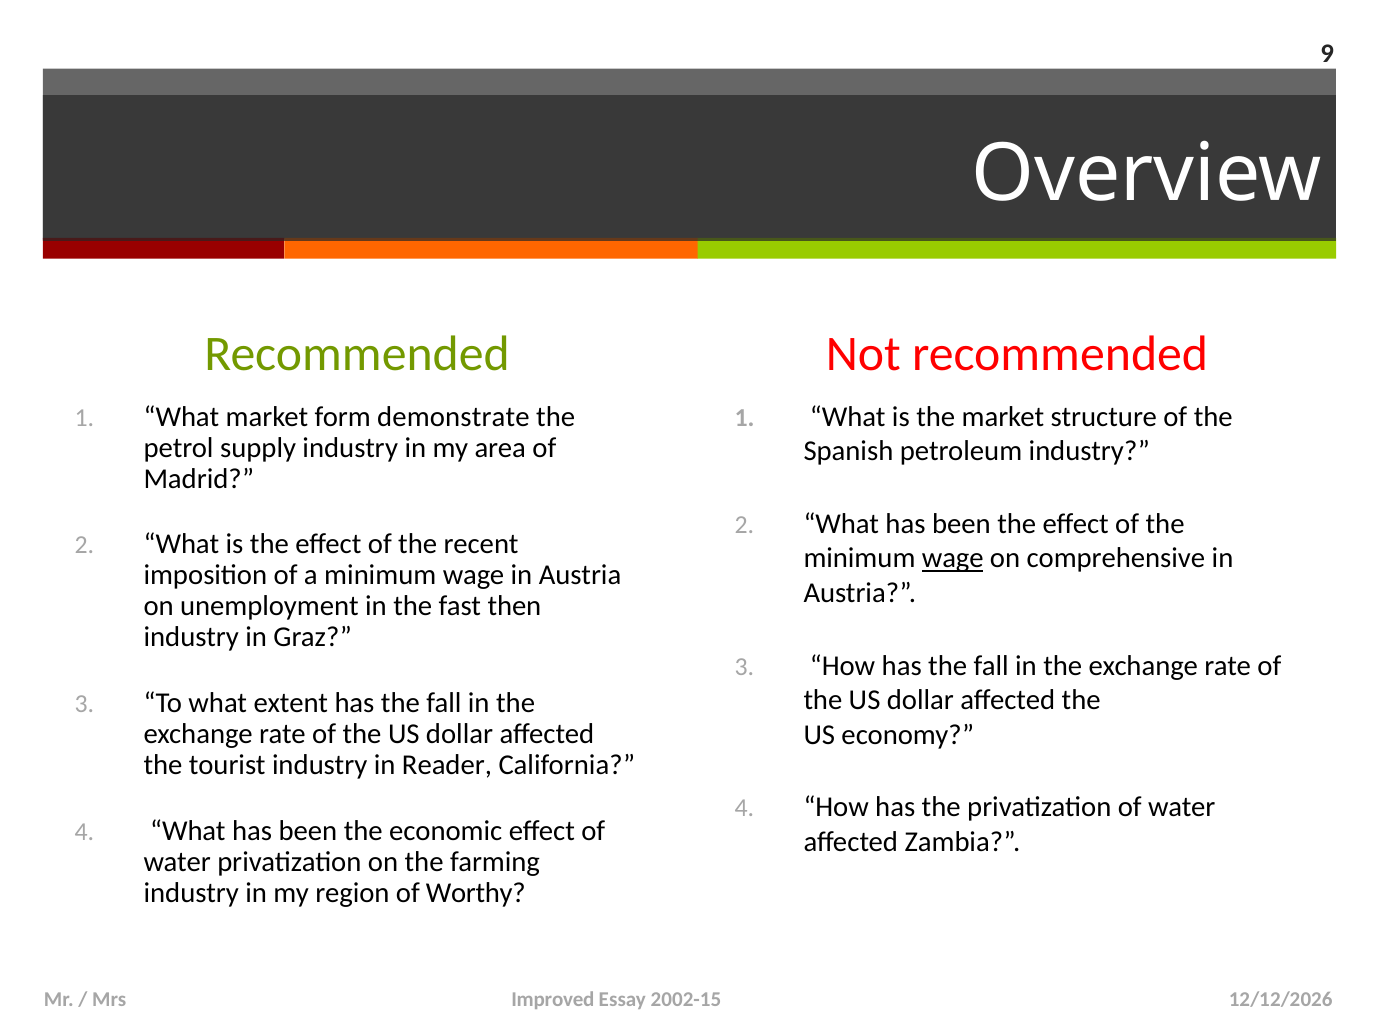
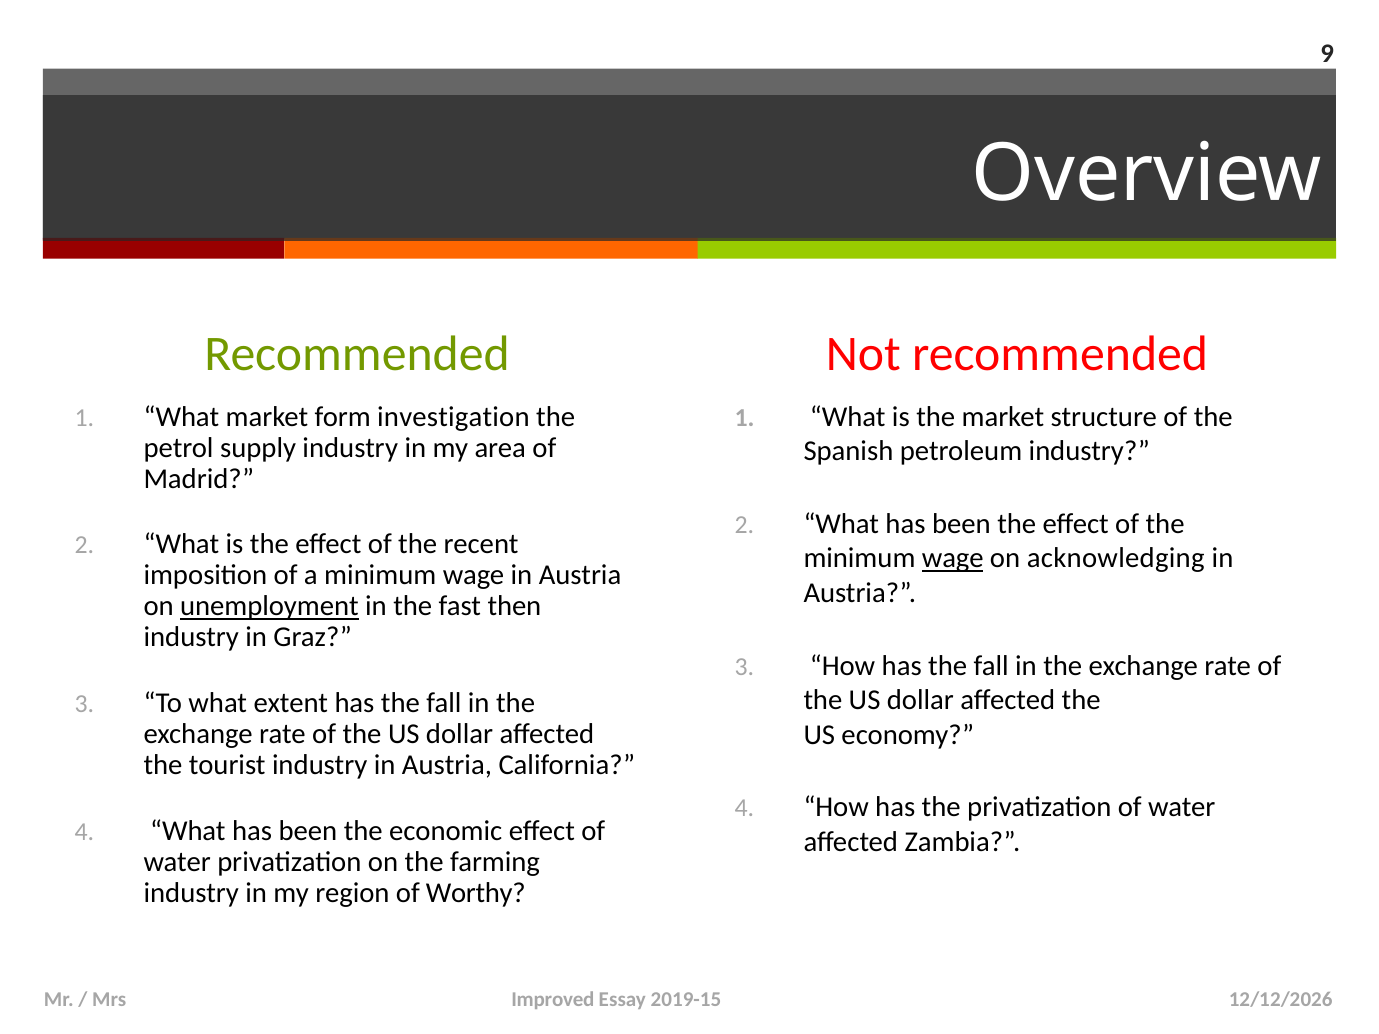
demonstrate: demonstrate -> investigation (453, 417)
comprehensive: comprehensive -> acknowledging (1116, 559)
unemployment underline: none -> present (269, 607)
industry in Reader: Reader -> Austria (447, 765)
2002-15: 2002-15 -> 2019-15 (686, 999)
